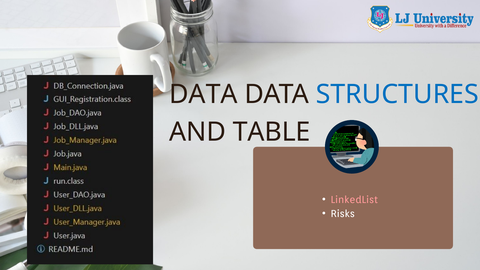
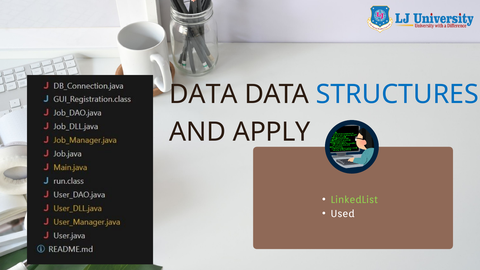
TABLE: TABLE -> APPLY (272, 132)
LinkedList colour: pink -> light green (354, 200)
Risks: Risks -> Used (343, 214)
